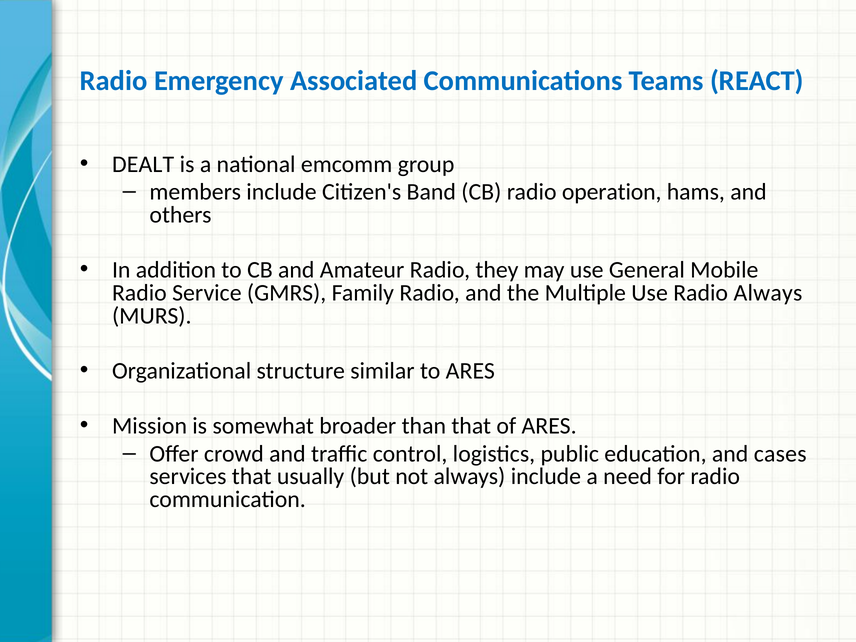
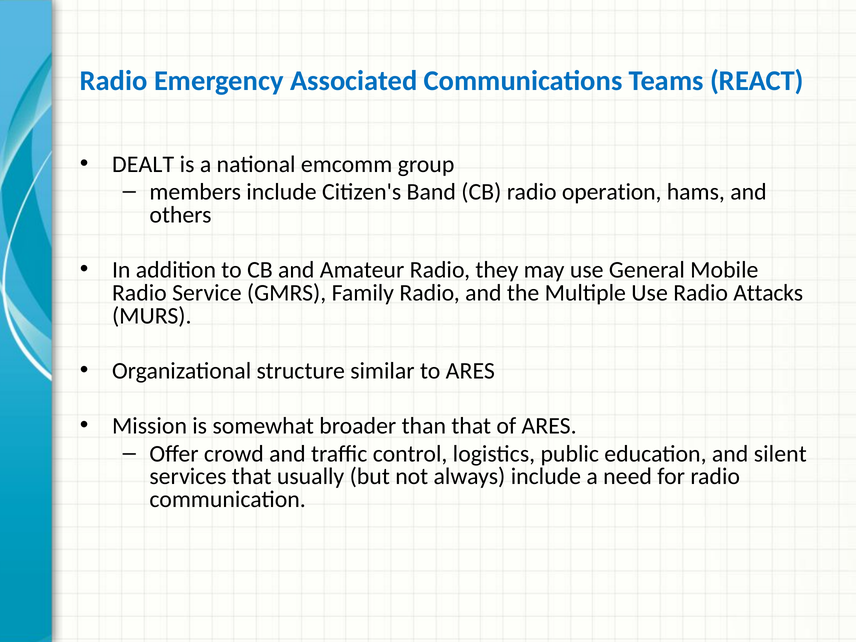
Radio Always: Always -> Attacks (768, 293)
cases: cases -> silent (780, 454)
